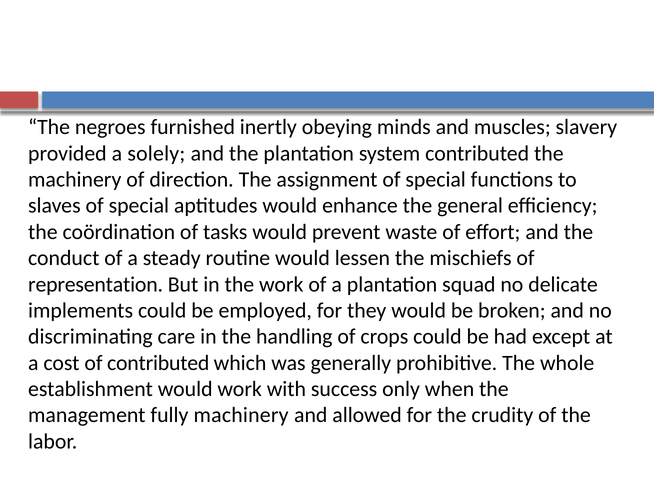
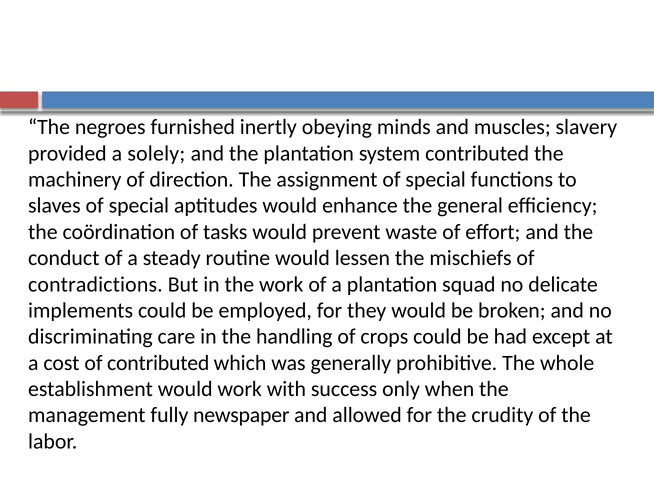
representation: representation -> contradictions (95, 284)
fully machinery: machinery -> newspaper (241, 415)
